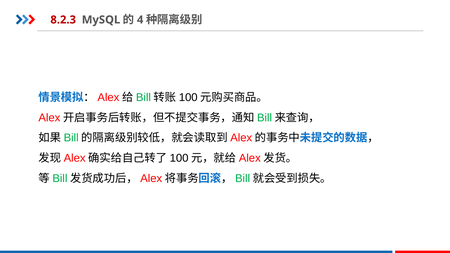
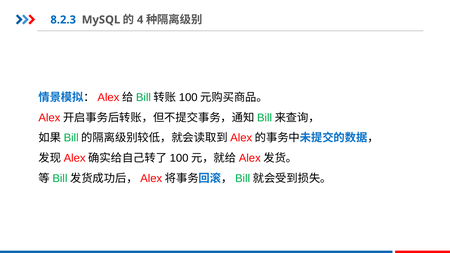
8.2.3 colour: red -> blue (63, 20)
